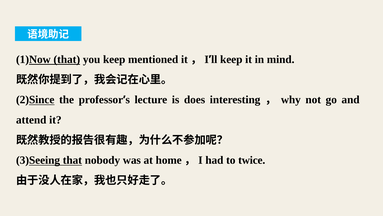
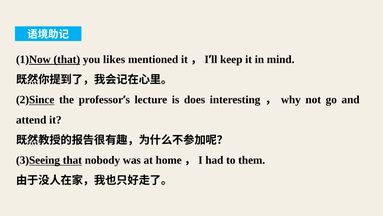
you keep: keep -> likes (114, 59)
twice: twice -> them (252, 160)
